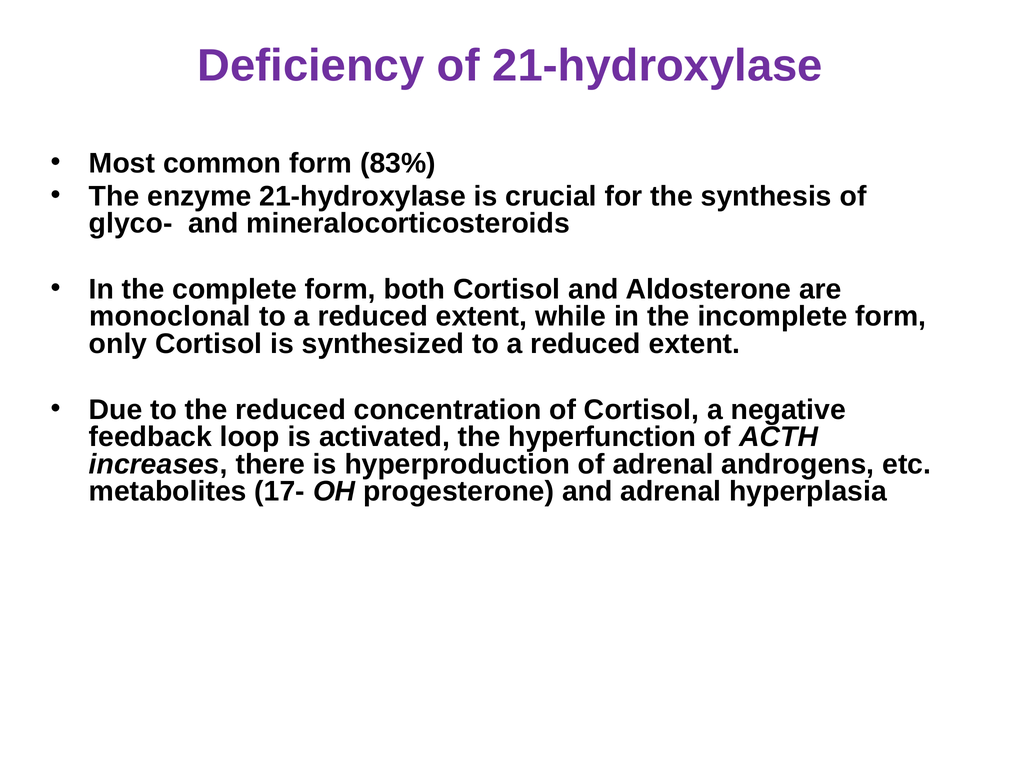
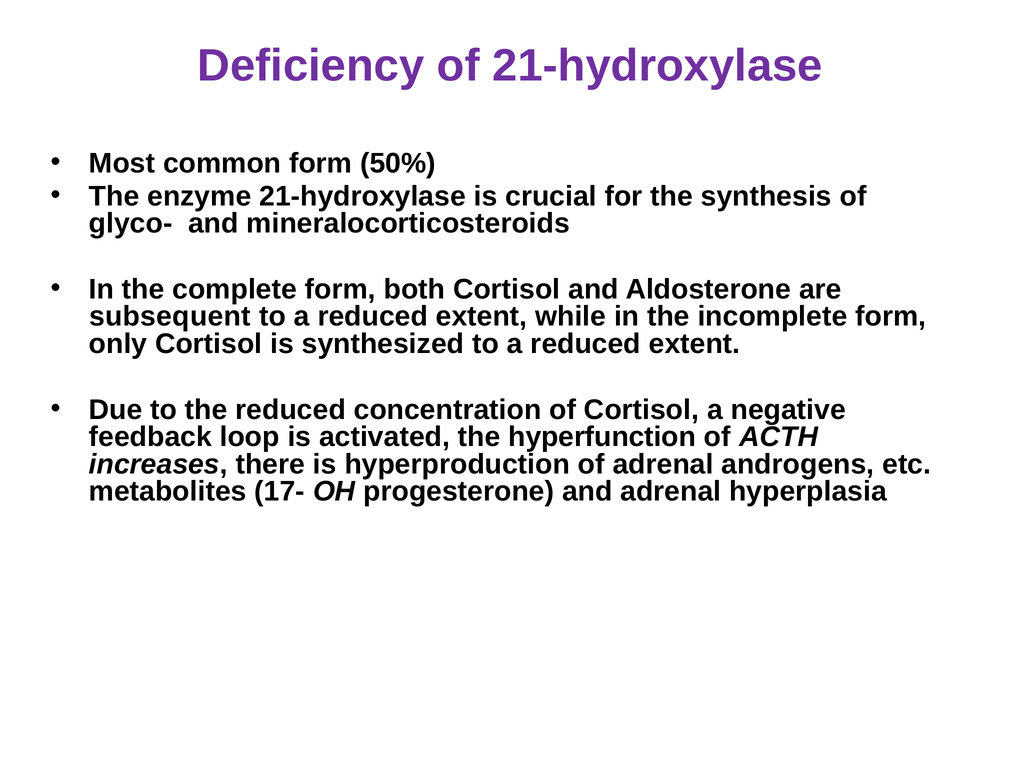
83%: 83% -> 50% (398, 163)
monoclonal: monoclonal -> subsequent (170, 316)
